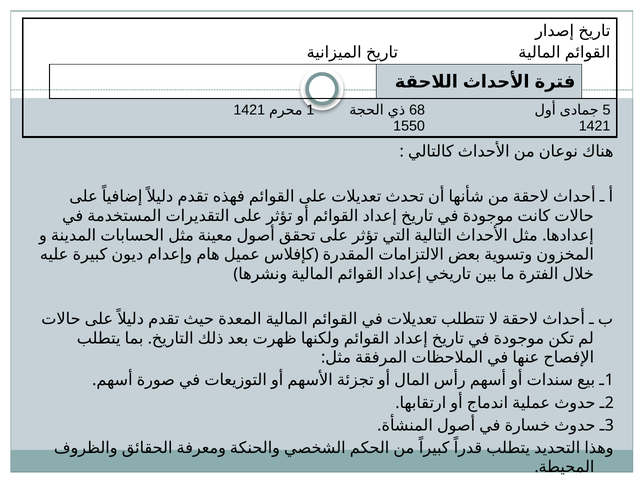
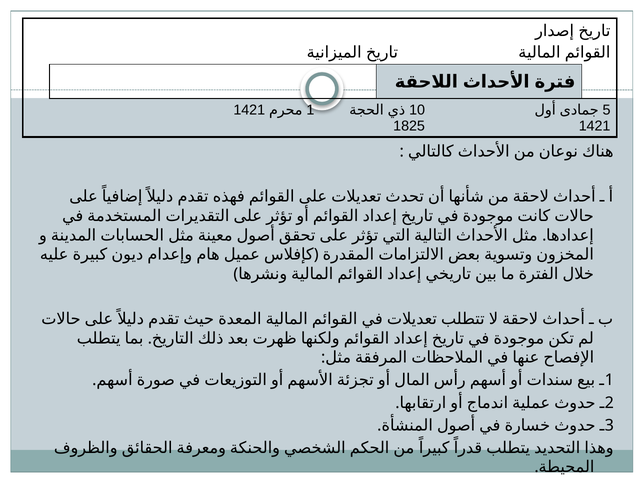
68: 68 -> 10 (417, 110)
1550: 1550 -> 1825 (409, 126)
